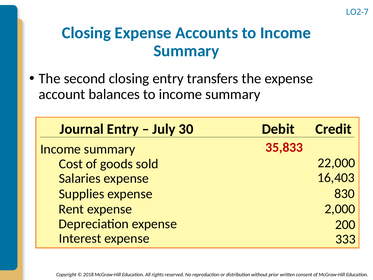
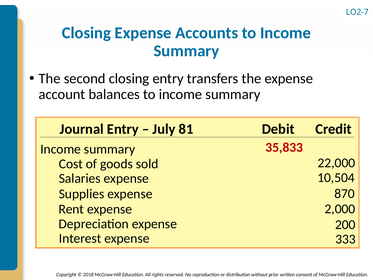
30: 30 -> 81 (186, 129)
16,403: 16,403 -> 10,504 (336, 178)
830: 830 -> 870 (345, 194)
